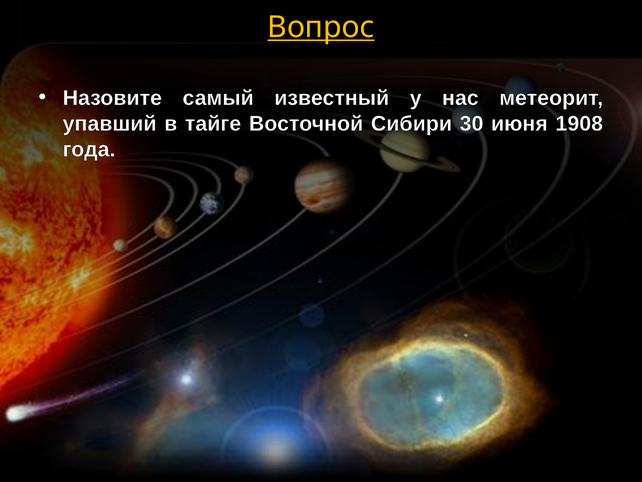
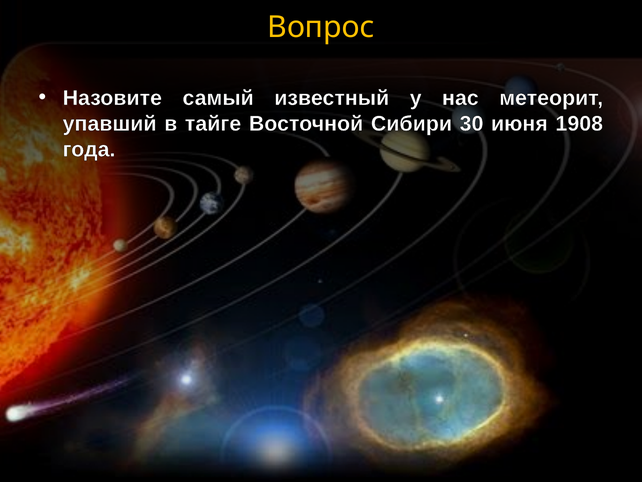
Вопрос underline: present -> none (321, 27)
